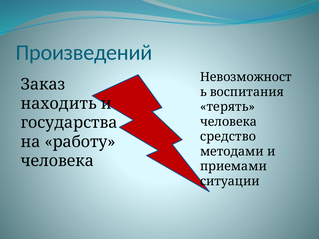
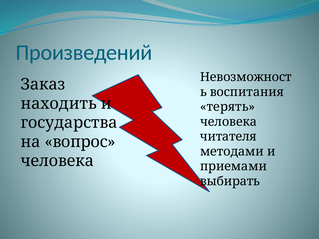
средство: средство -> читателя (228, 137)
работу: работу -> вопрос (80, 142)
ситуации: ситуации -> выбирать (230, 181)
